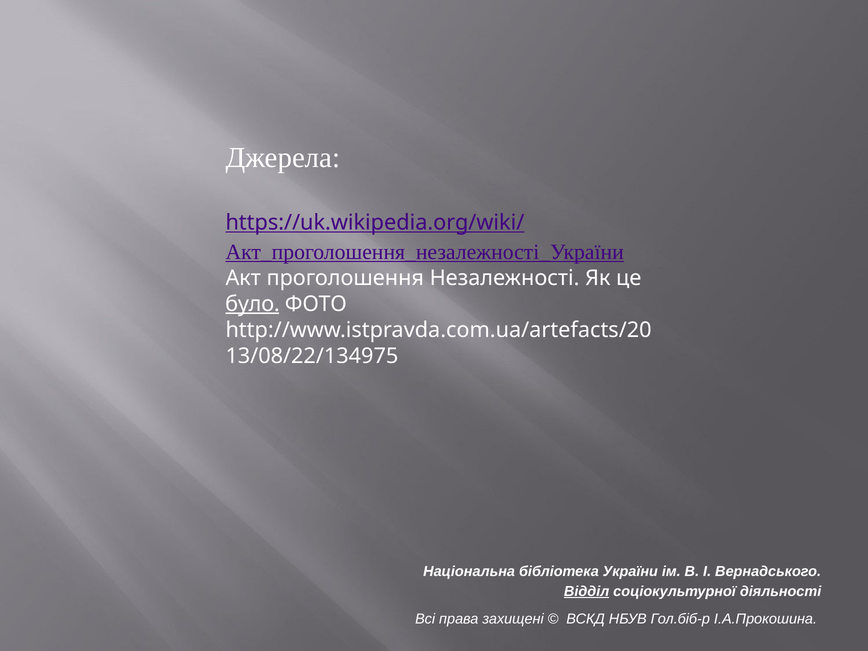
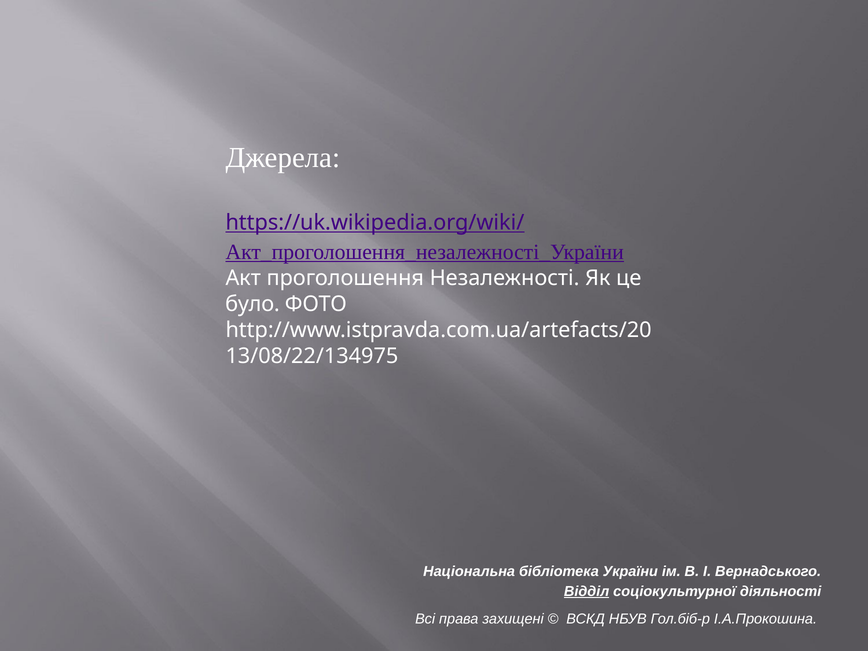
було underline: present -> none (252, 304)
